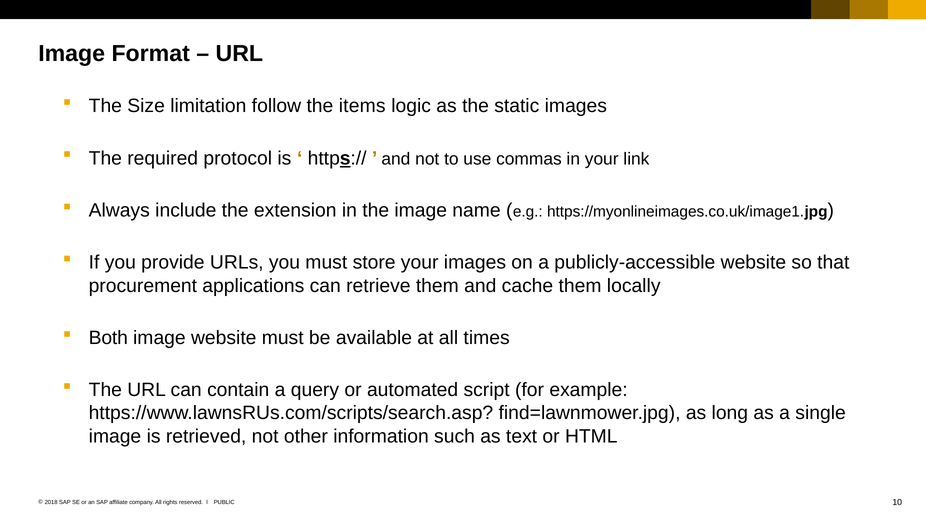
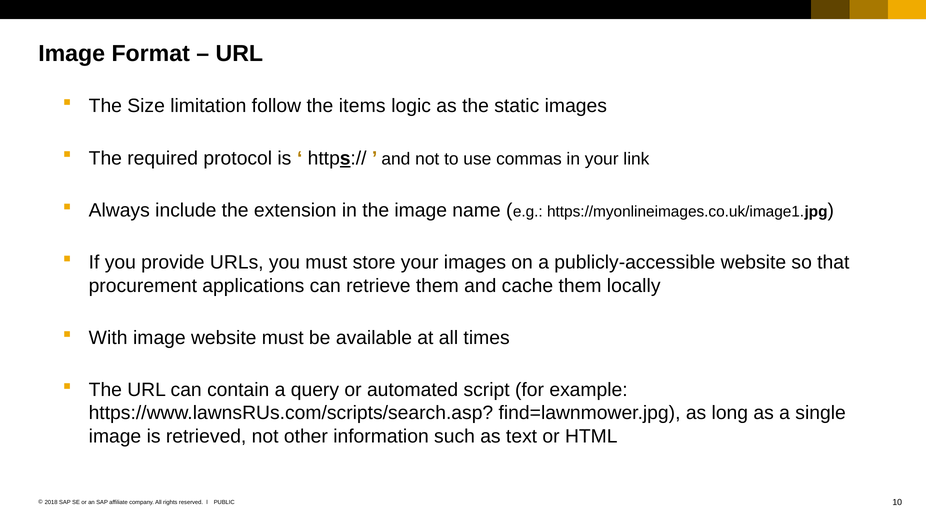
Both: Both -> With (108, 338)
